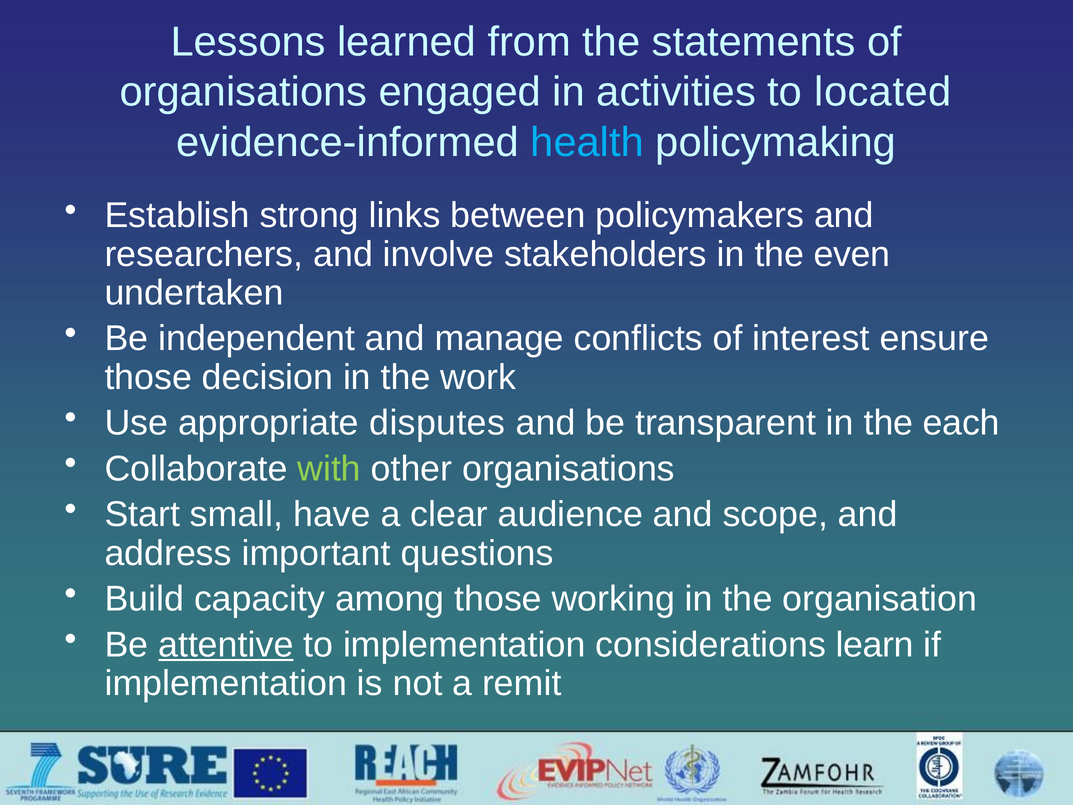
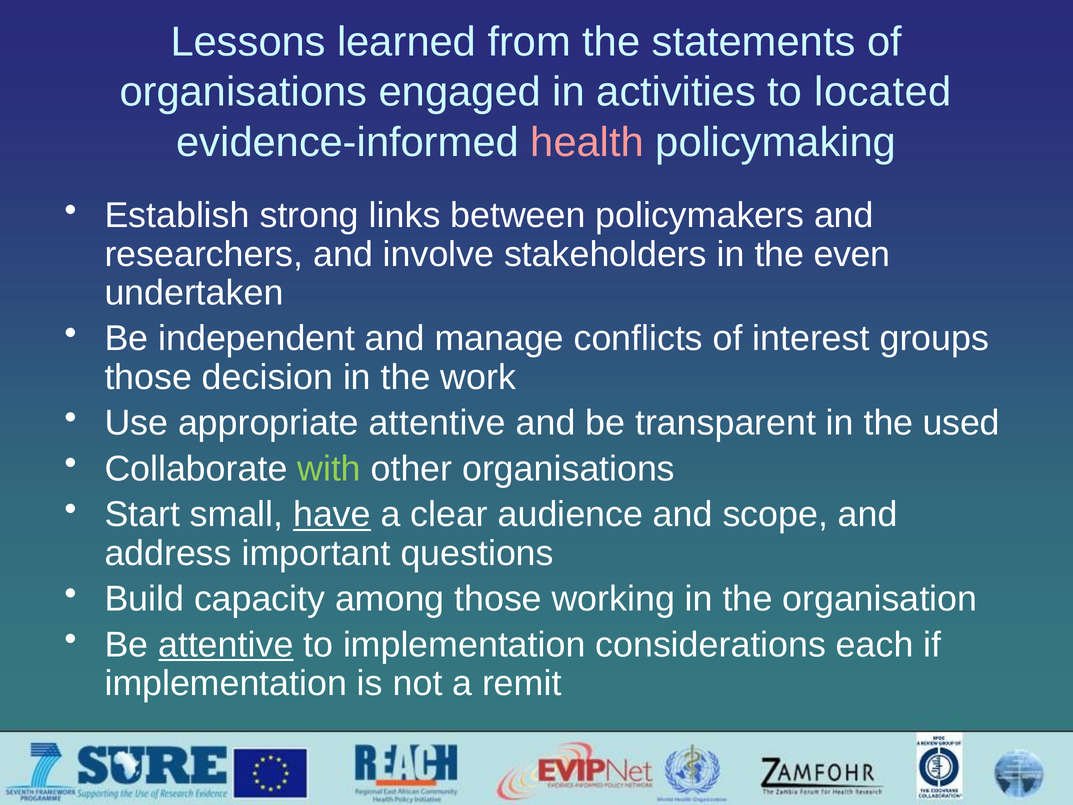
health colour: light blue -> pink (587, 142)
ensure: ensure -> groups (934, 339)
appropriate disputes: disputes -> attentive (437, 423)
each: each -> used (961, 423)
have underline: none -> present (332, 514)
learn: learn -> each (875, 645)
